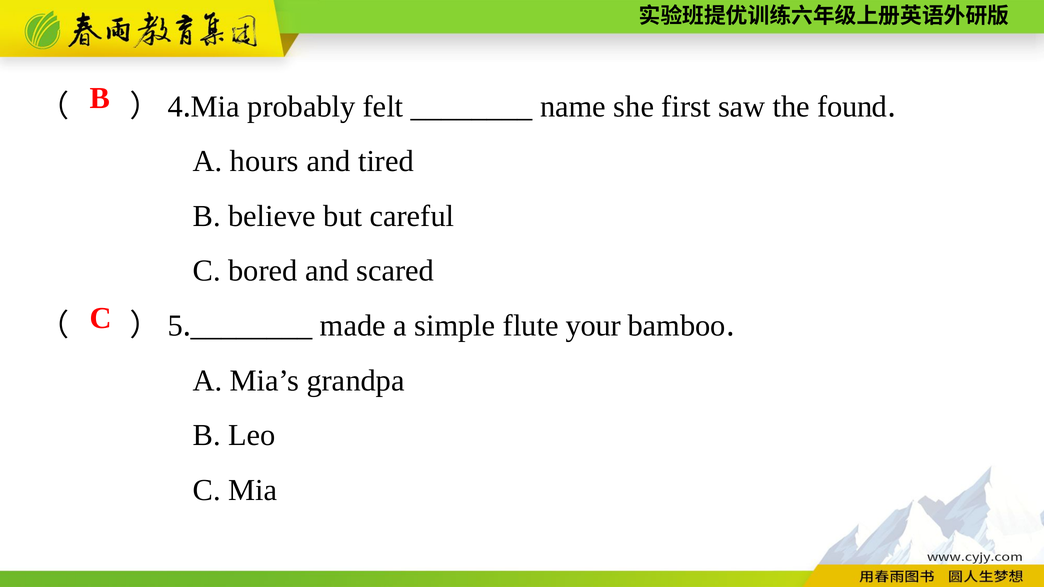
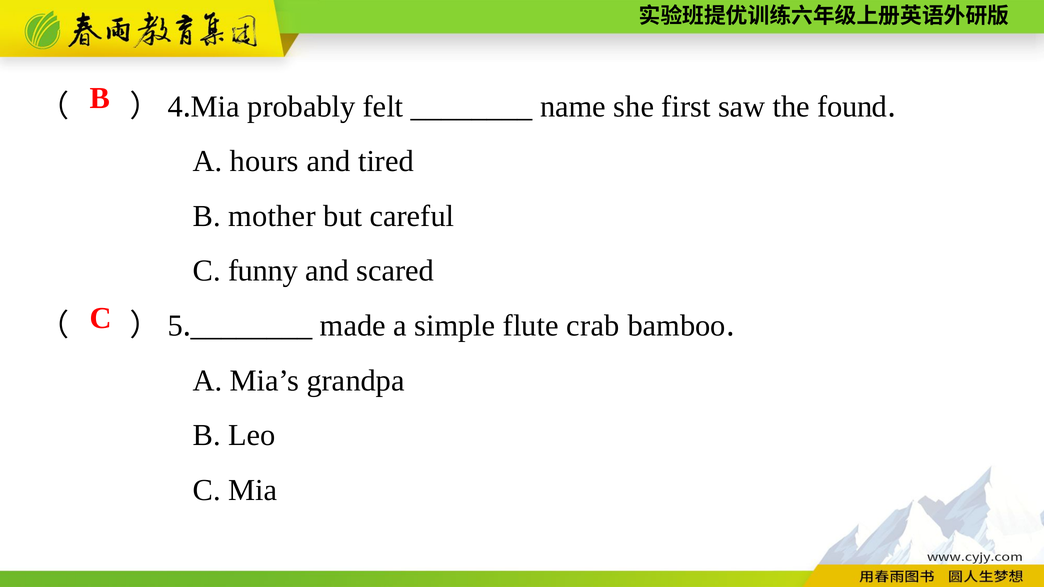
believe: believe -> mother (272, 216)
bored: bored -> funny (263, 271)
your: your -> crab (593, 326)
